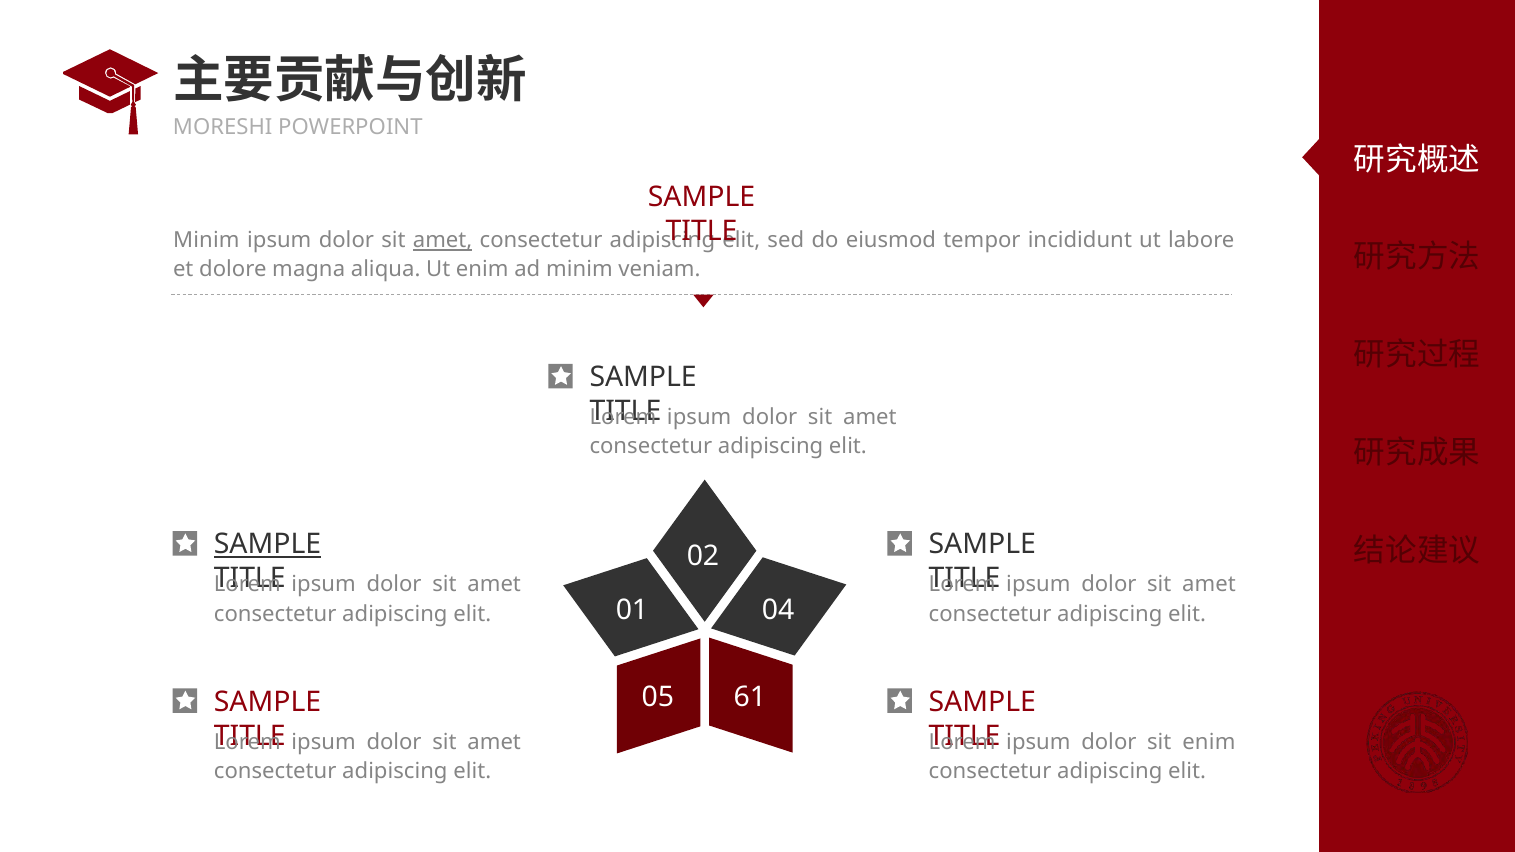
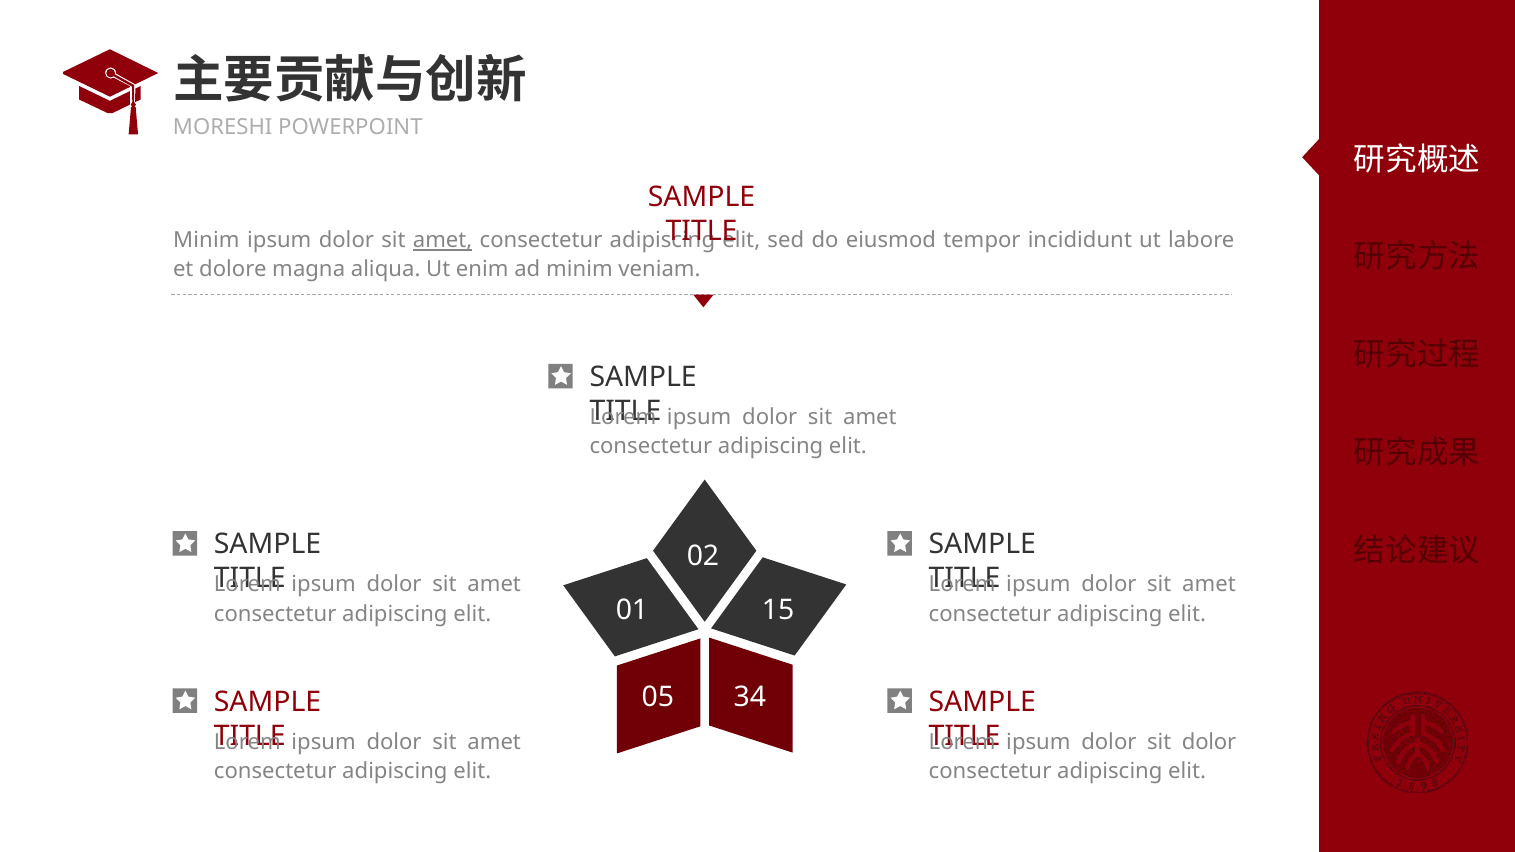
SAMPLE underline: present -> none (268, 545)
04: 04 -> 15 (778, 610)
61: 61 -> 34 (750, 698)
sit enim: enim -> dolor (1209, 742)
